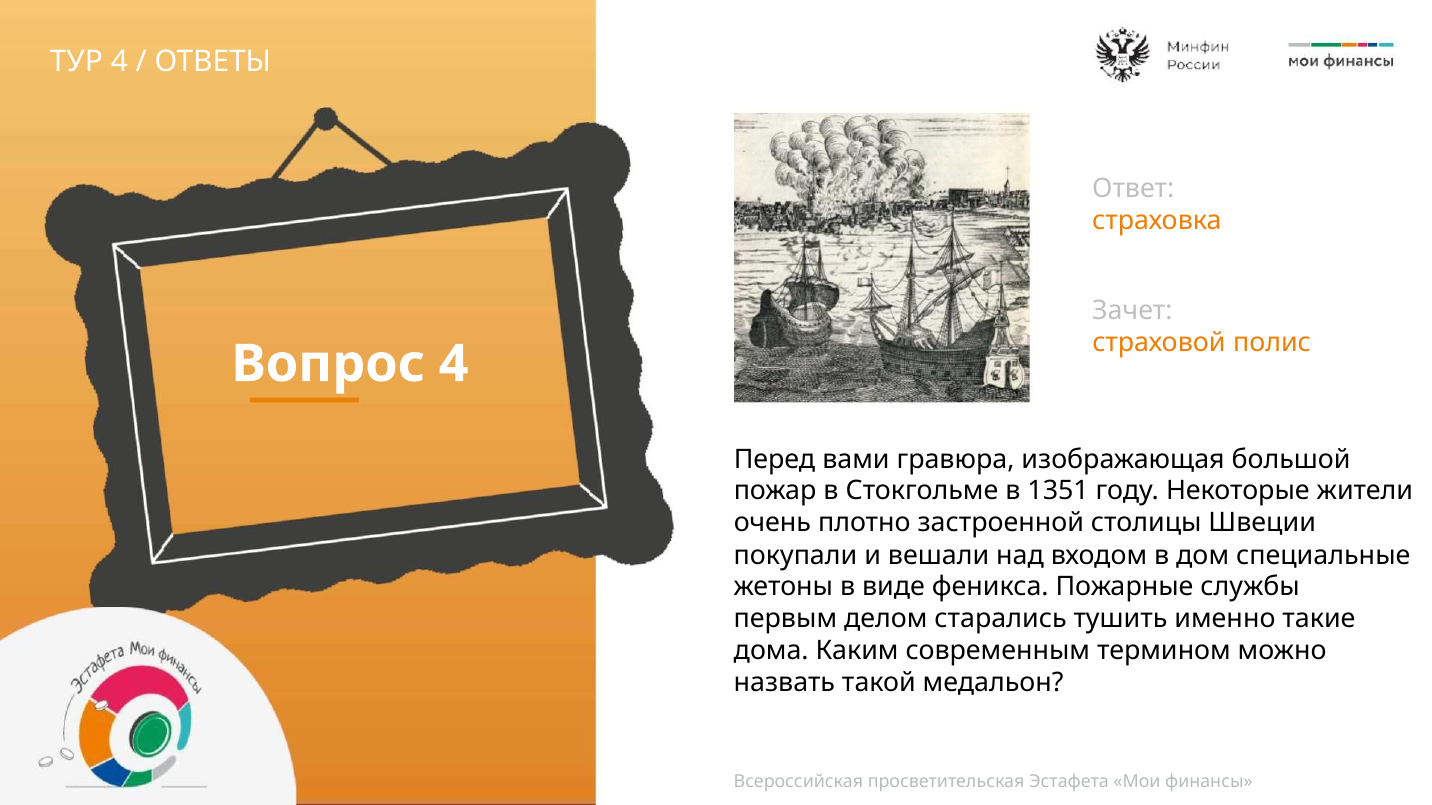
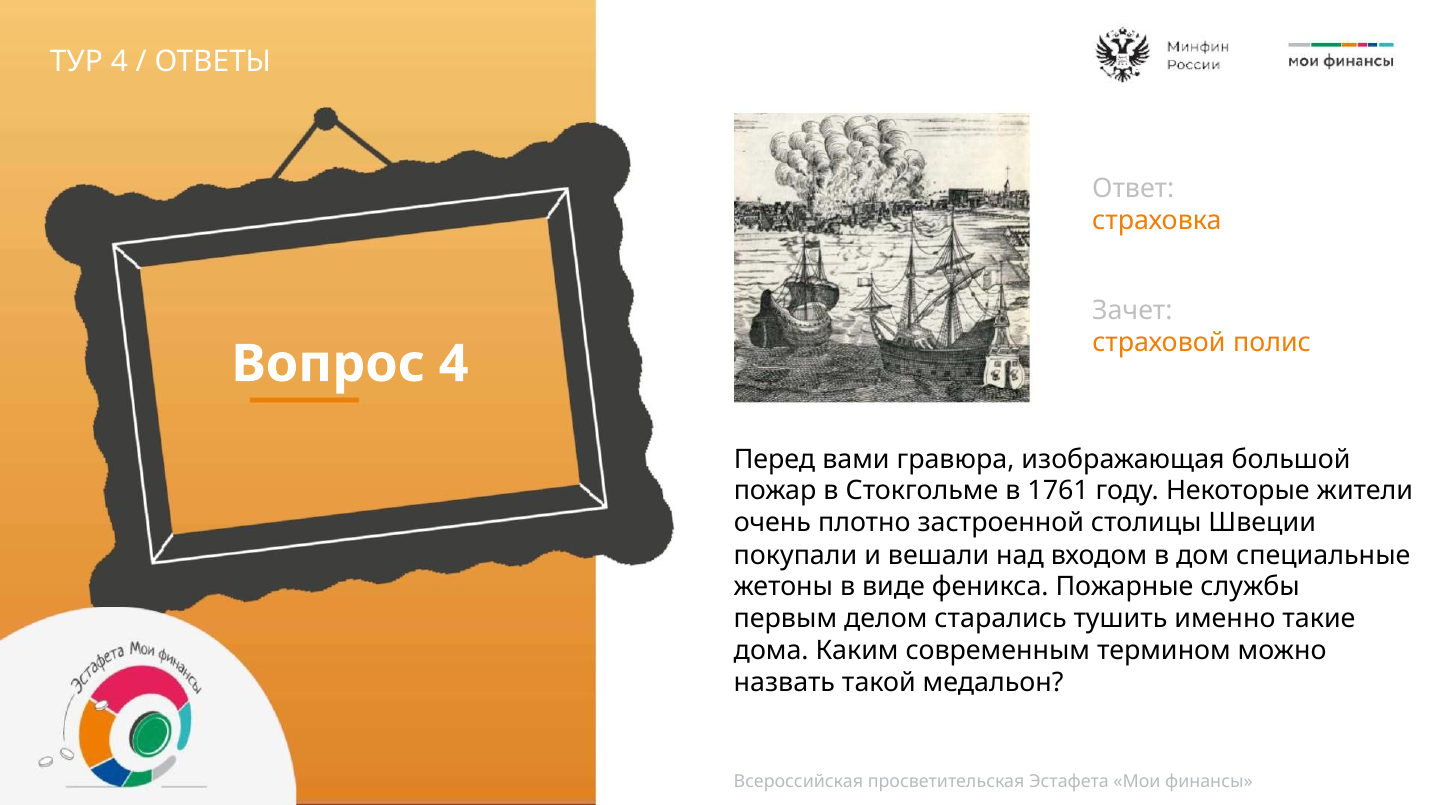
1351: 1351 -> 1761 (1058, 491)
